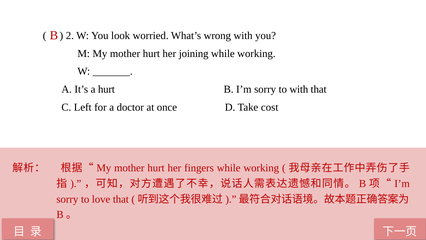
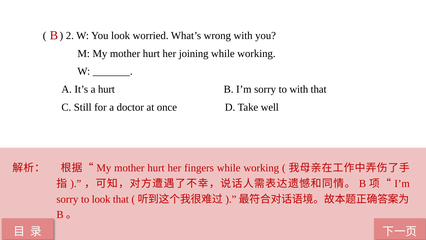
Left: Left -> Still (83, 107)
cost: cost -> well (270, 107)
to love: love -> look (101, 199)
